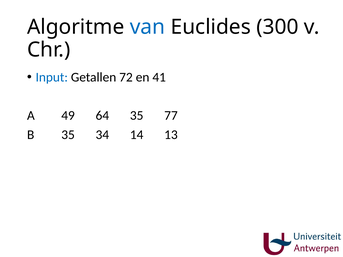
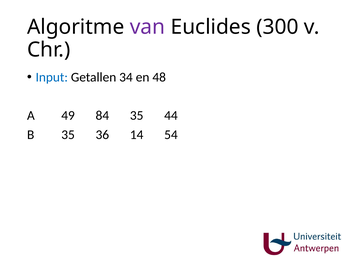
van colour: blue -> purple (148, 27)
72: 72 -> 34 (126, 77)
41: 41 -> 48 (159, 77)
64: 64 -> 84 (102, 116)
77: 77 -> 44 (171, 116)
34: 34 -> 36 (102, 135)
13: 13 -> 54 (171, 135)
